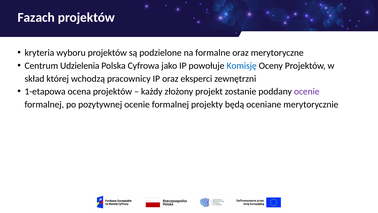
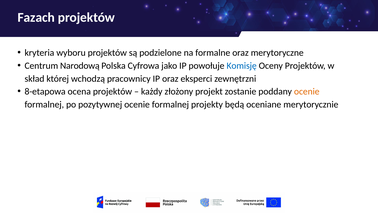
Udzielenia: Udzielenia -> Narodową (80, 66)
1-etapowa: 1-etapowa -> 8-etapowa (45, 91)
ocenie colour: purple -> orange (307, 91)
